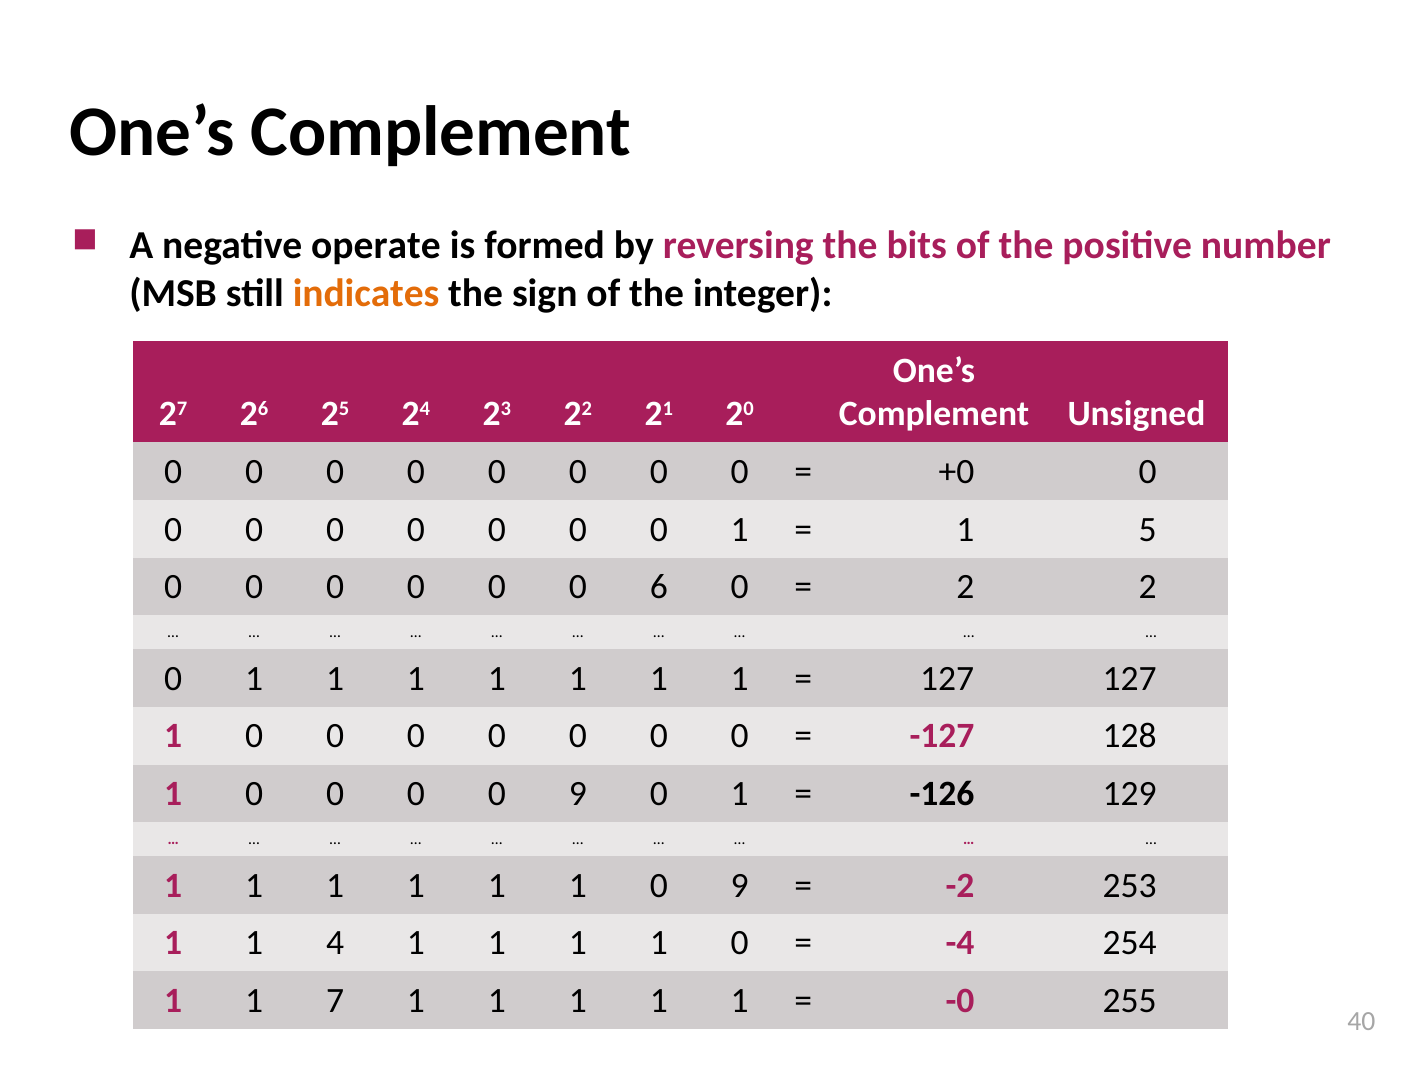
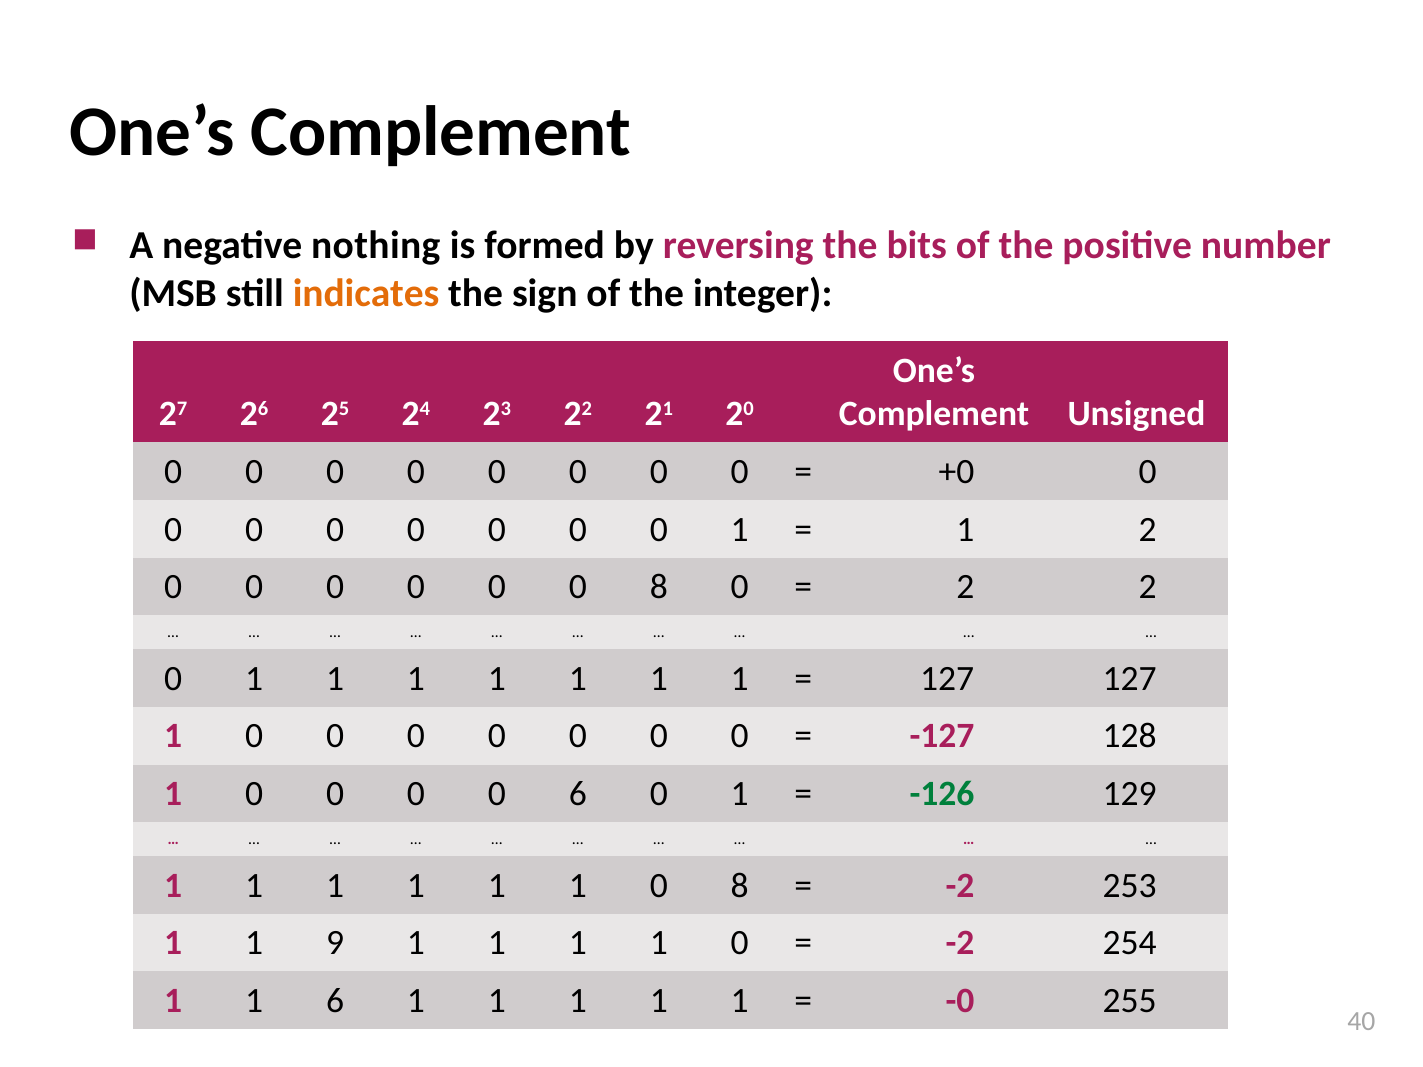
operate: operate -> nothing (376, 246)
1 5: 5 -> 2 (1148, 530)
0 0 6: 6 -> 8 (659, 587)
0 0 9: 9 -> 6 (578, 794)
-126 colour: black -> green (942, 794)
1 0 9: 9 -> 8 (740, 885)
4: 4 -> 9 (335, 943)
-4: -4 -> -2 (960, 943)
1 7: 7 -> 6 (335, 1001)
